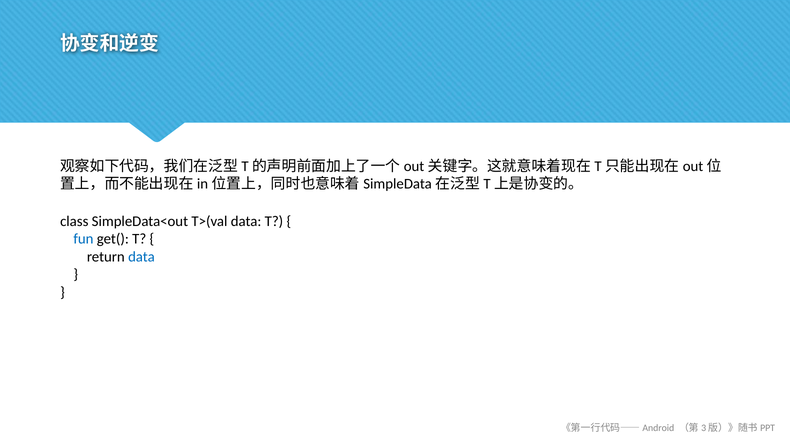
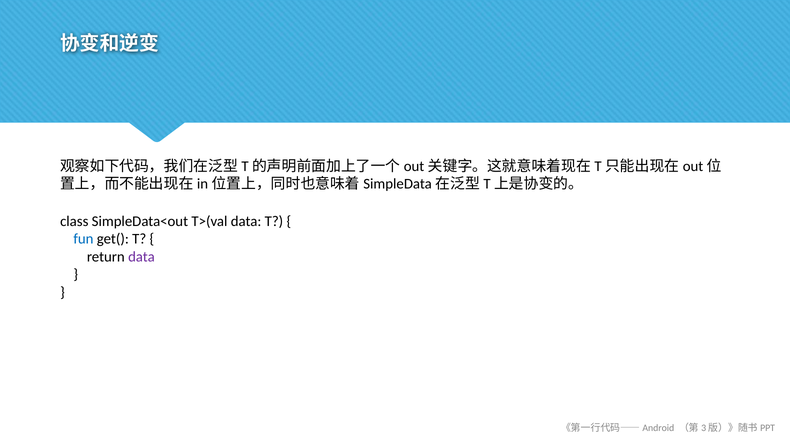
data colour: blue -> purple (141, 256)
